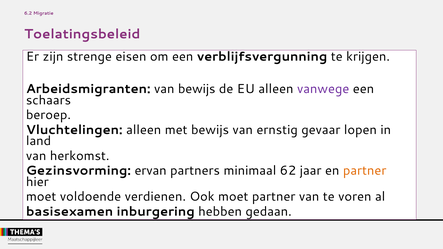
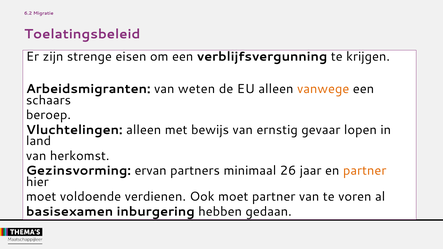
van bewijs: bewijs -> weten (197, 89)
vanwege colour: purple -> orange (323, 89)
62: 62 -> 26 (288, 171)
